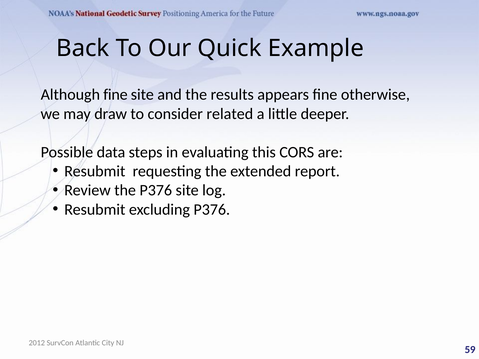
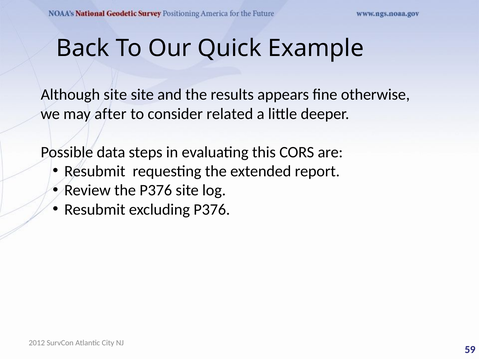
Although fine: fine -> site (115, 95)
draw: draw -> after (110, 114)
